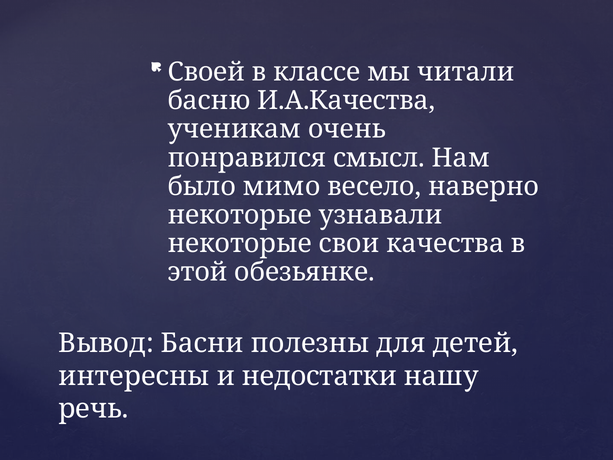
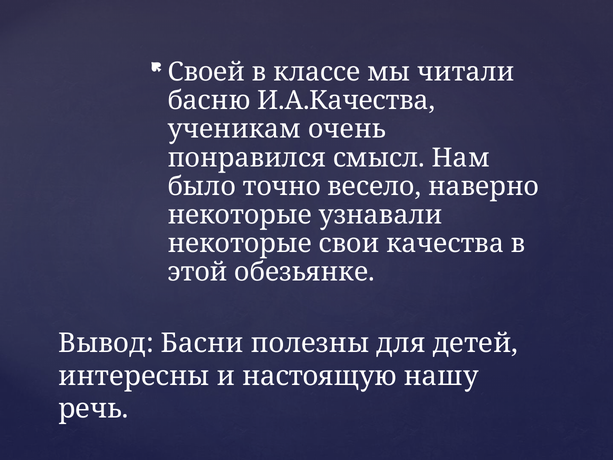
мимо: мимо -> точно (282, 186)
недостатки: недостатки -> настоящую (320, 376)
